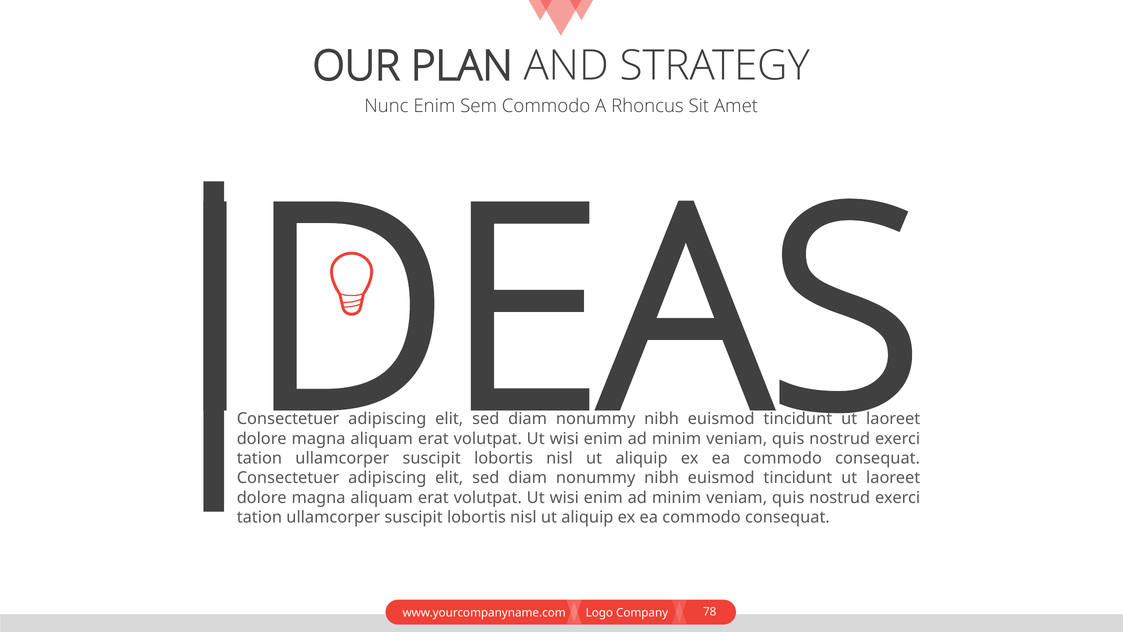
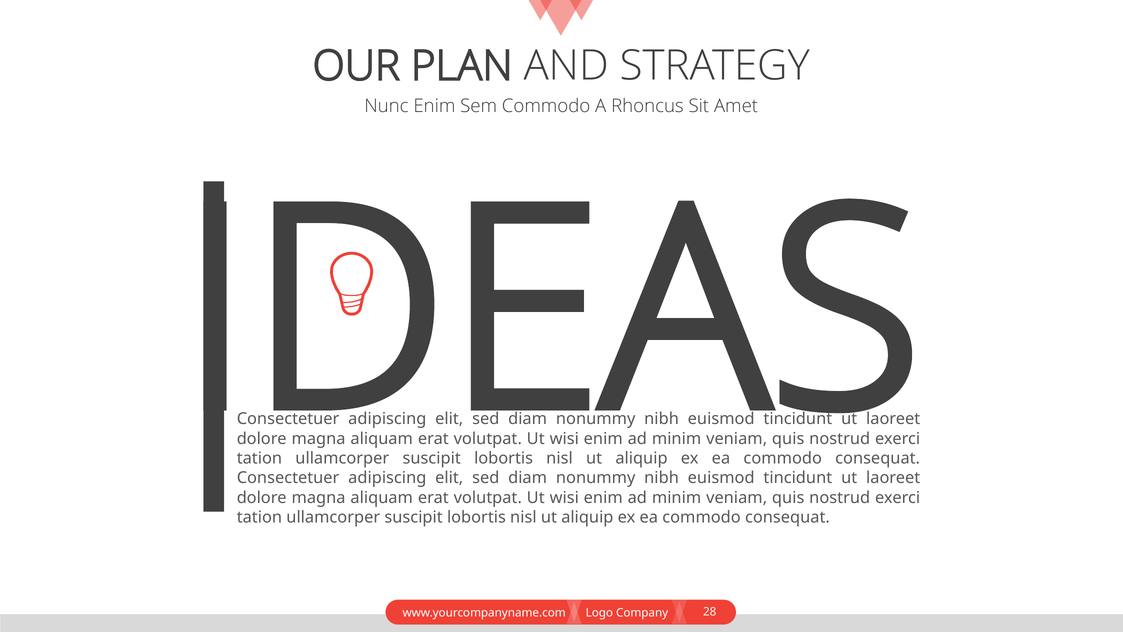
78: 78 -> 28 (710, 612)
